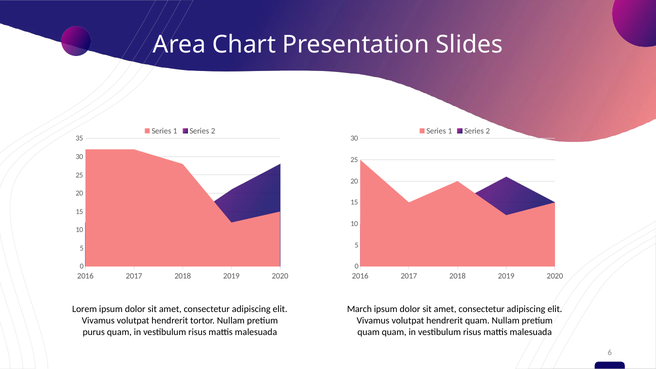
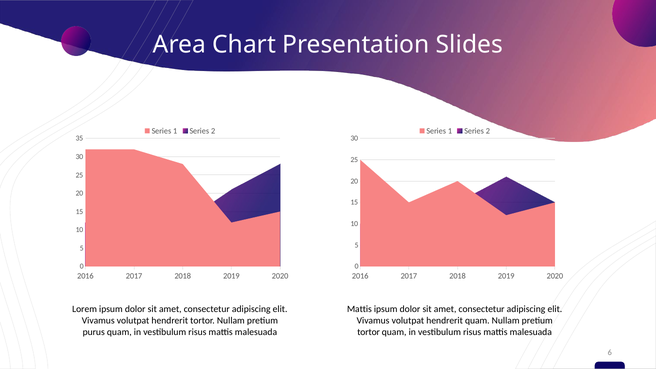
March: March -> Mattis (359, 309)
quam: quam -> tortor (369, 332)
